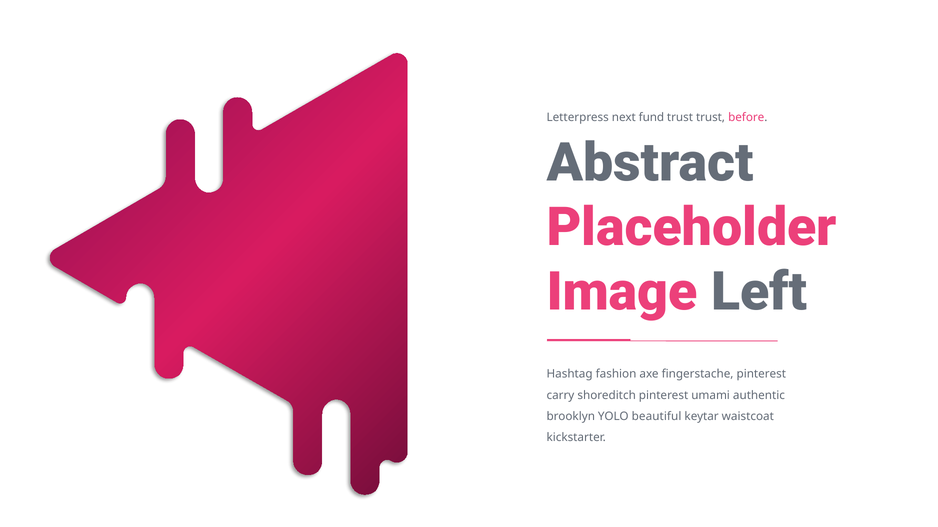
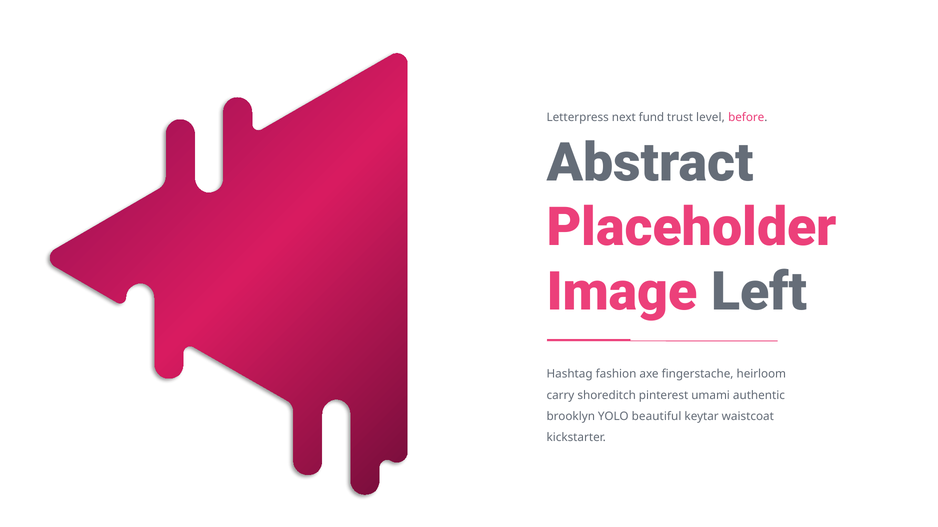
trust trust: trust -> level (710, 118)
fingerstache pinterest: pinterest -> heirloom (761, 375)
